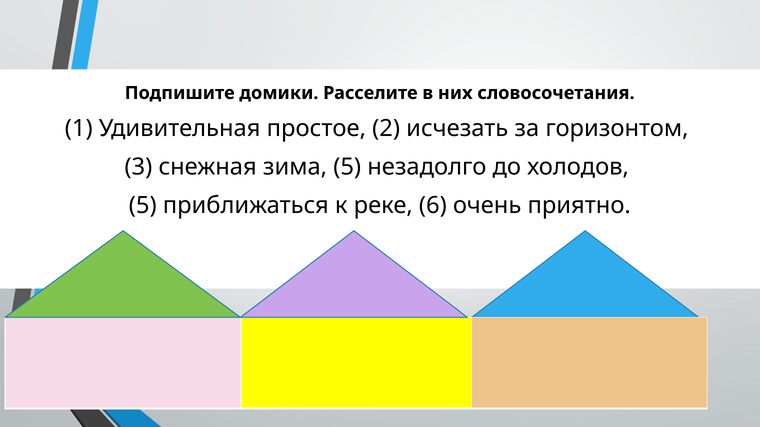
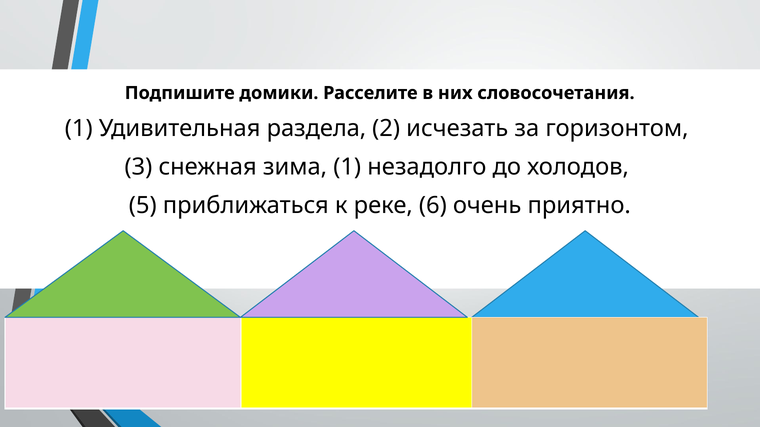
простое: простое -> раздела (316, 129)
зима 5: 5 -> 1 (347, 167)
